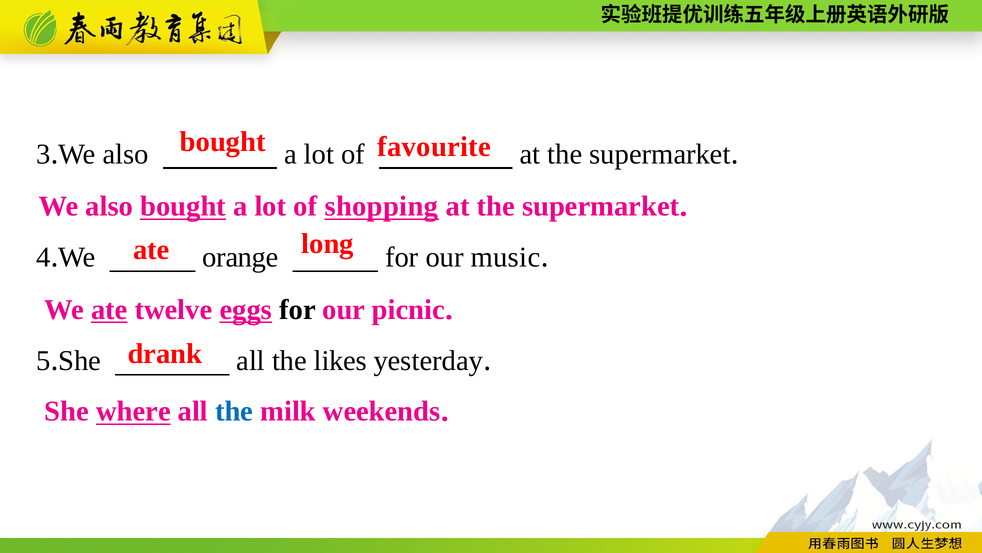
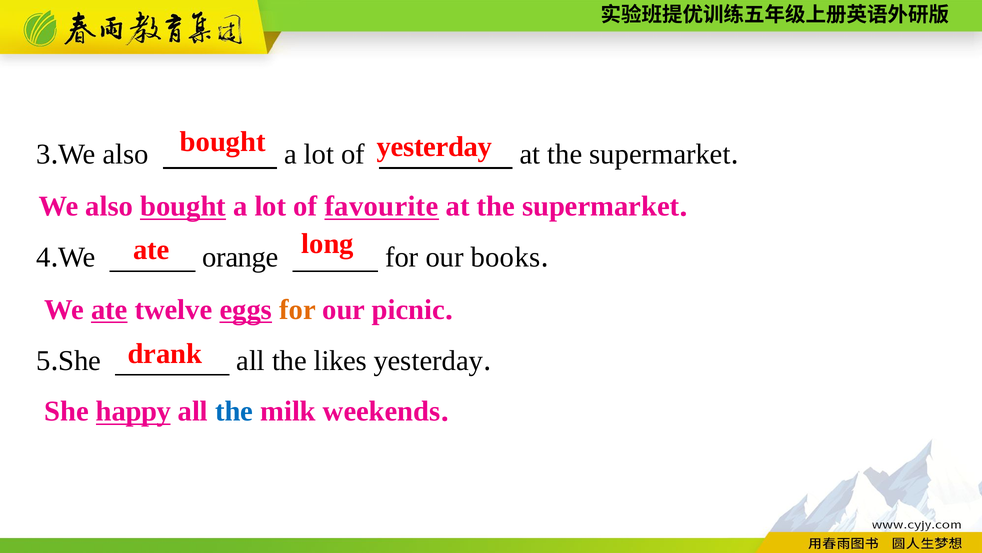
bought favourite: favourite -> yesterday (434, 147)
shopping: shopping -> favourite (381, 206)
music: music -> books (506, 257)
for colour: black -> orange (297, 309)
where: where -> happy (134, 411)
